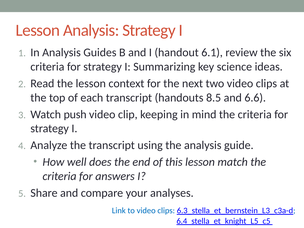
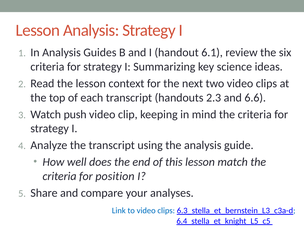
8.5: 8.5 -> 2.3 (214, 98)
answers: answers -> position (115, 176)
